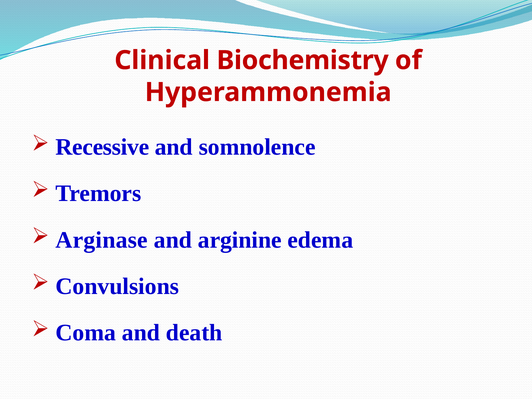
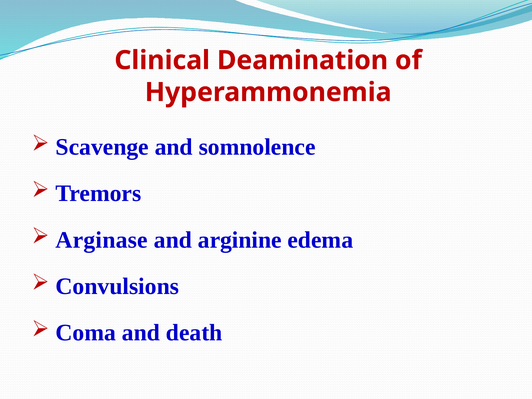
Biochemistry: Biochemistry -> Deamination (303, 60)
Recessive: Recessive -> Scavenge (102, 147)
